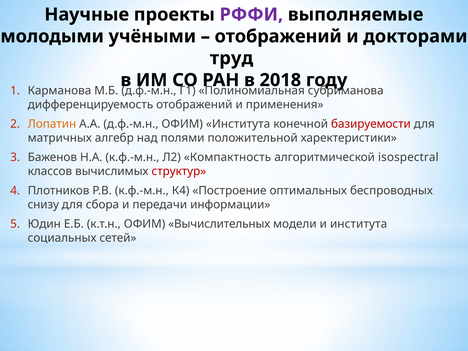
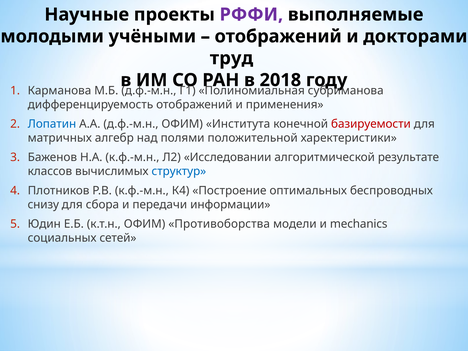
Лопатин colour: orange -> blue (52, 124)
Компактность: Компактность -> Исследовании (228, 157)
isospectral: isospectral -> результате (408, 157)
структур colour: red -> blue (179, 171)
Вычислительных: Вычислительных -> Противоборства (219, 224)
и института: института -> mechanics (359, 224)
